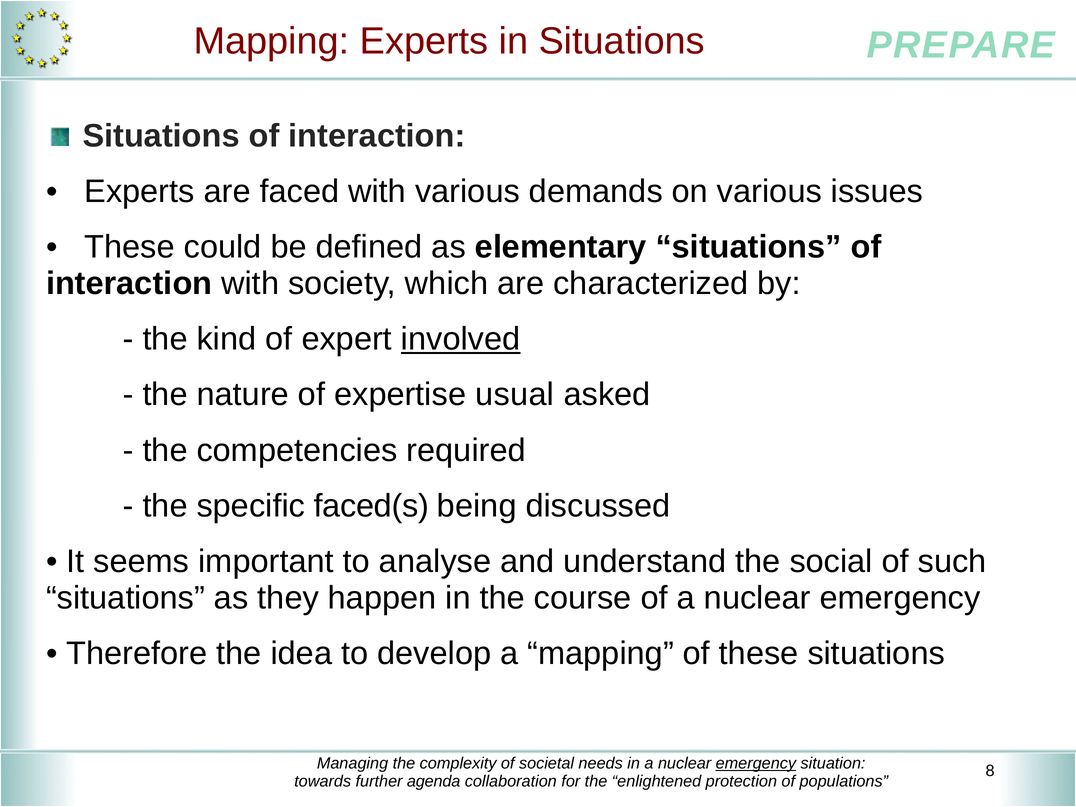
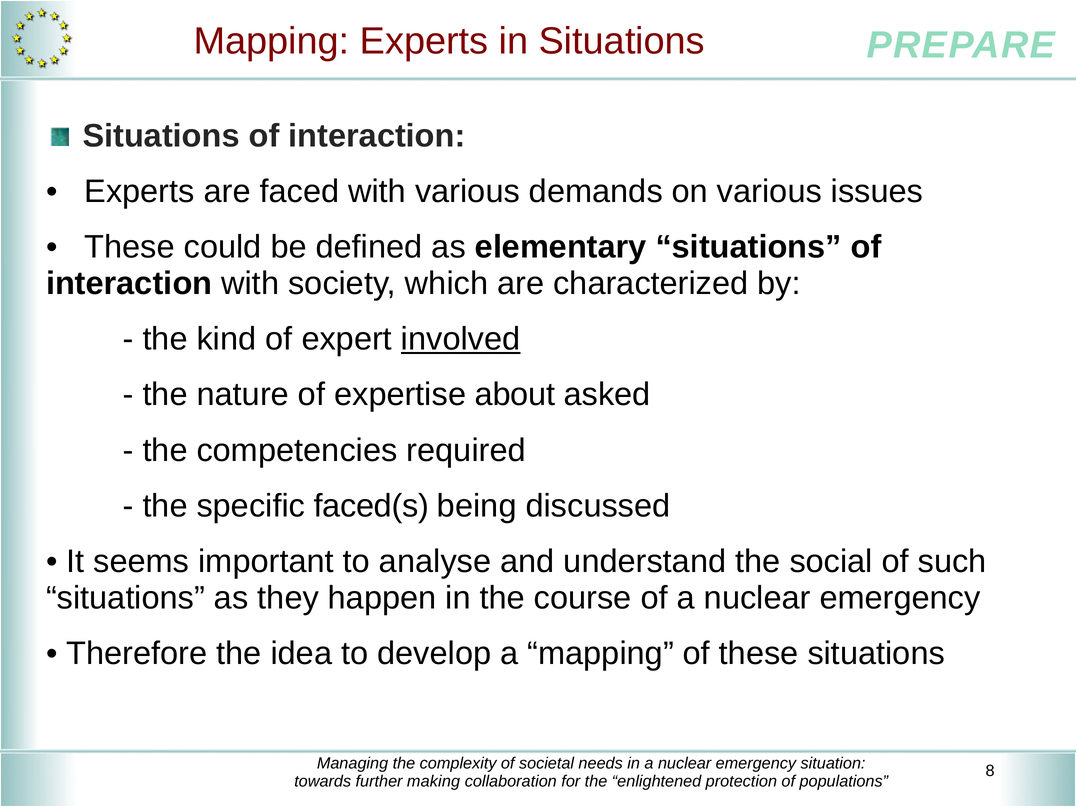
usual: usual -> about (515, 395)
emergency underline: present -> none (756, 763)
agenda: agenda -> making (434, 781)
